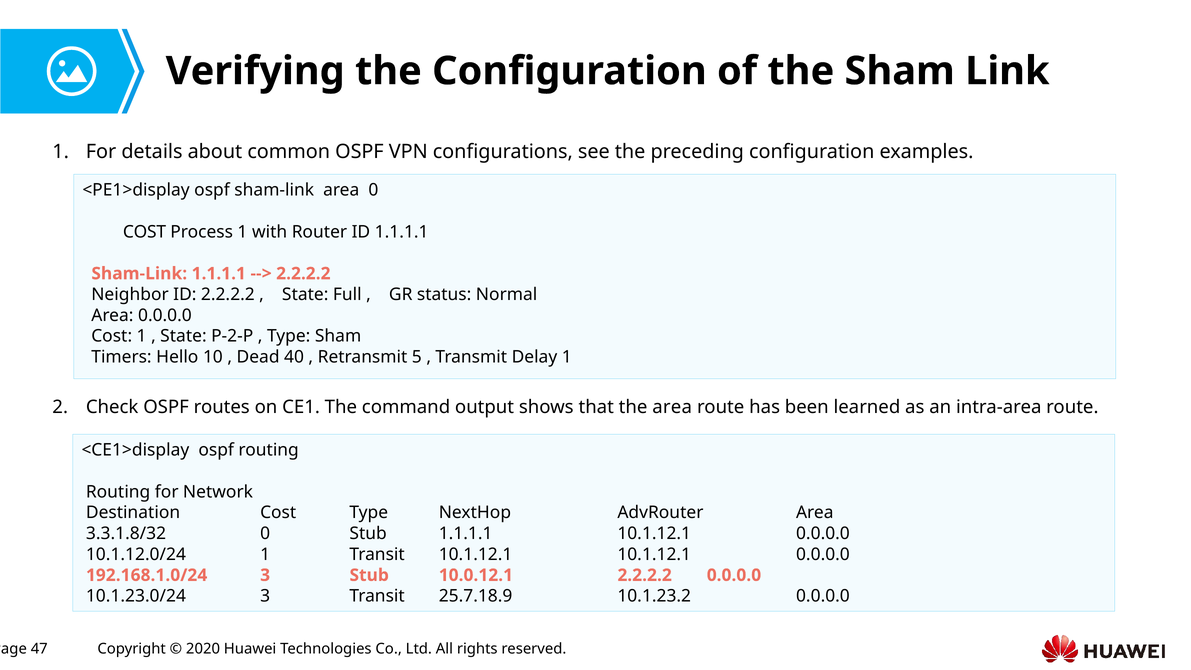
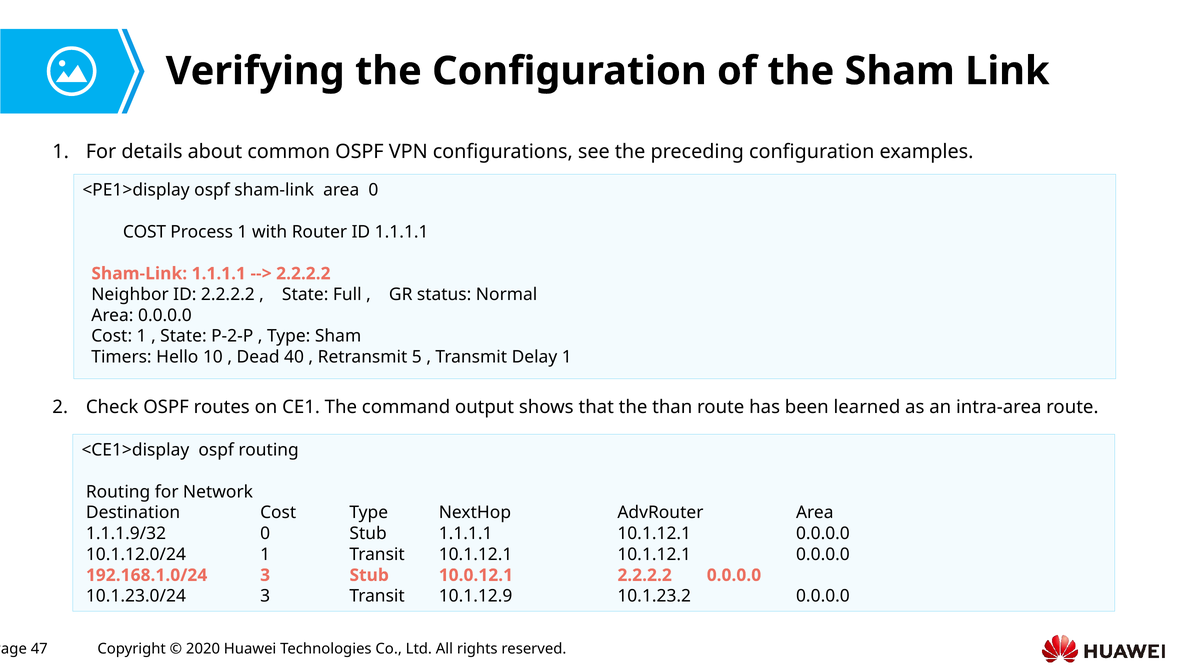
the area: area -> than (672, 407)
3.3.1.8/32: 3.3.1.8/32 -> 1.1.1.9/32 (126, 533)
25.7.18.9: 25.7.18.9 -> 10.1.12.9 (476, 596)
